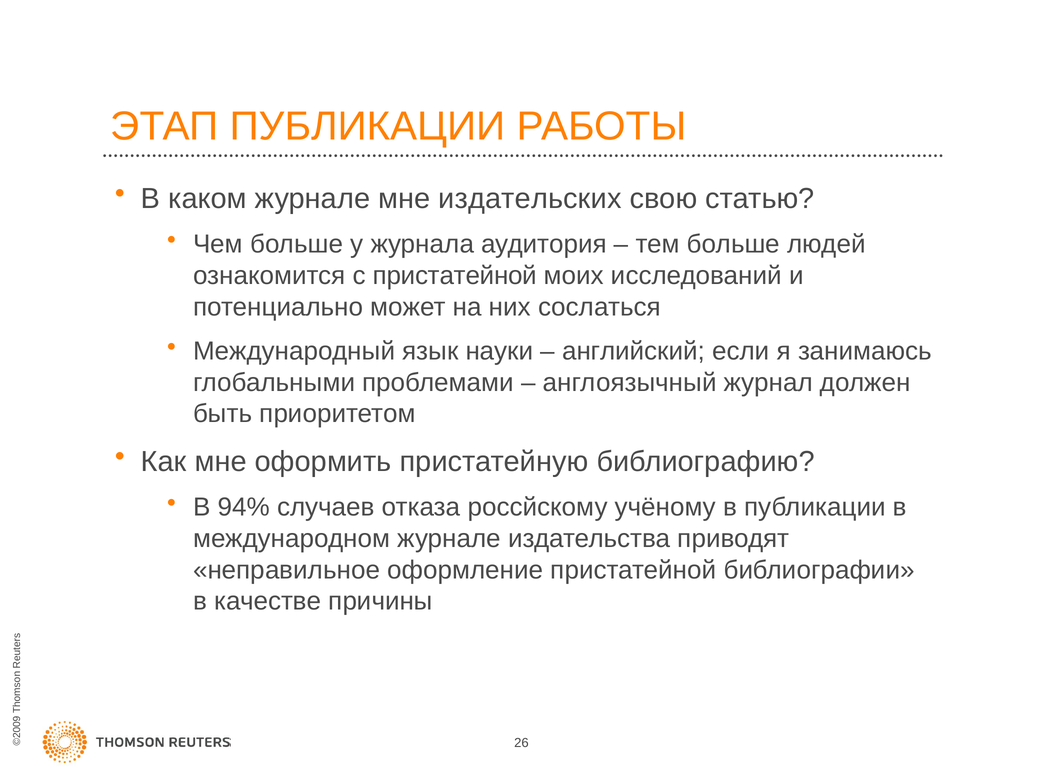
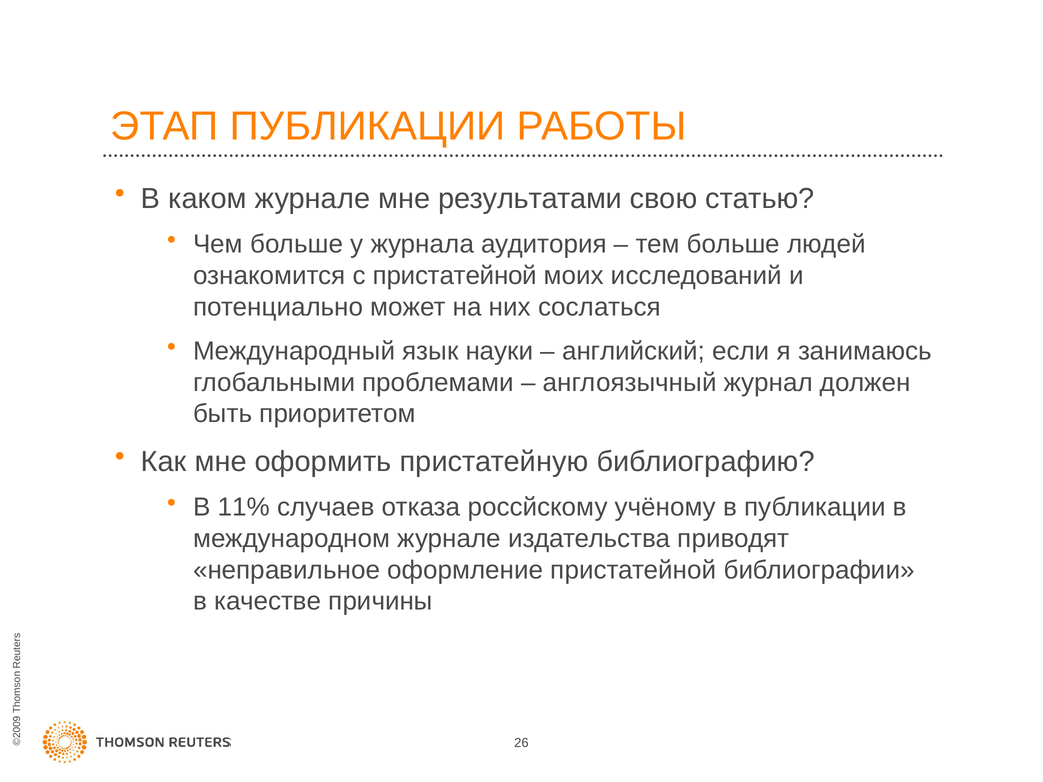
издательских: издательских -> результатами (530, 199)
94%: 94% -> 11% (244, 508)
